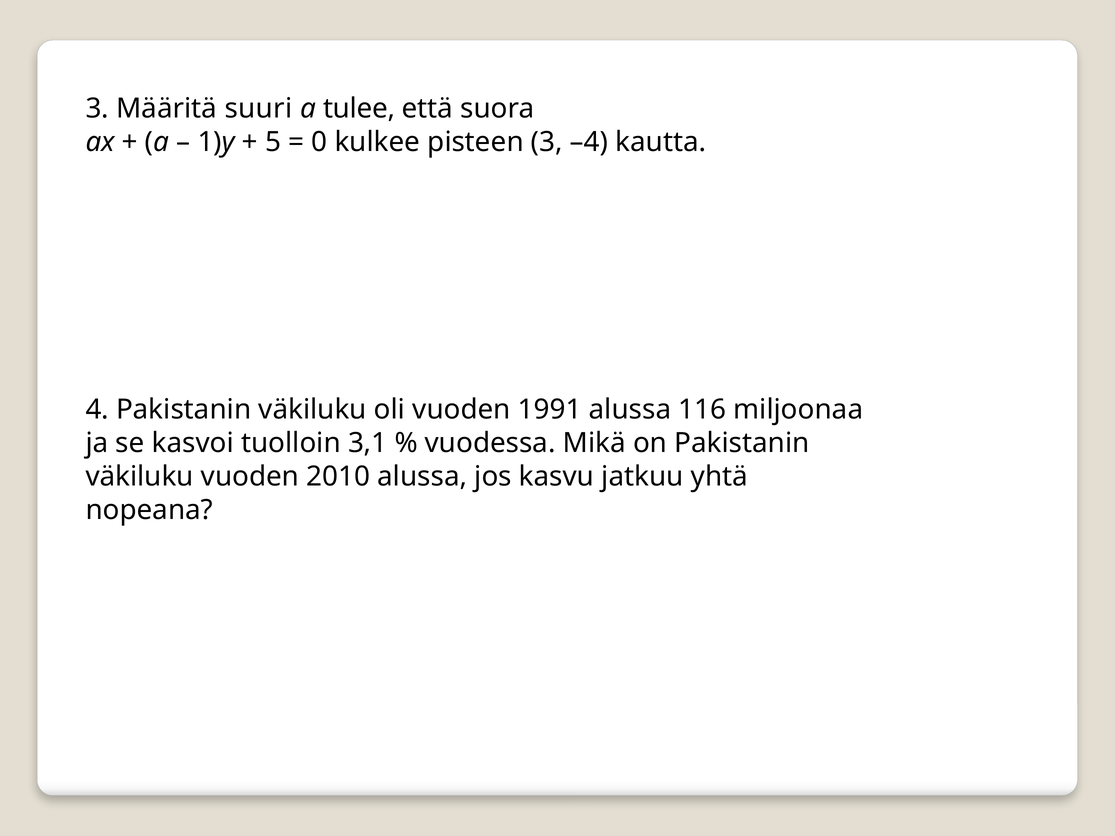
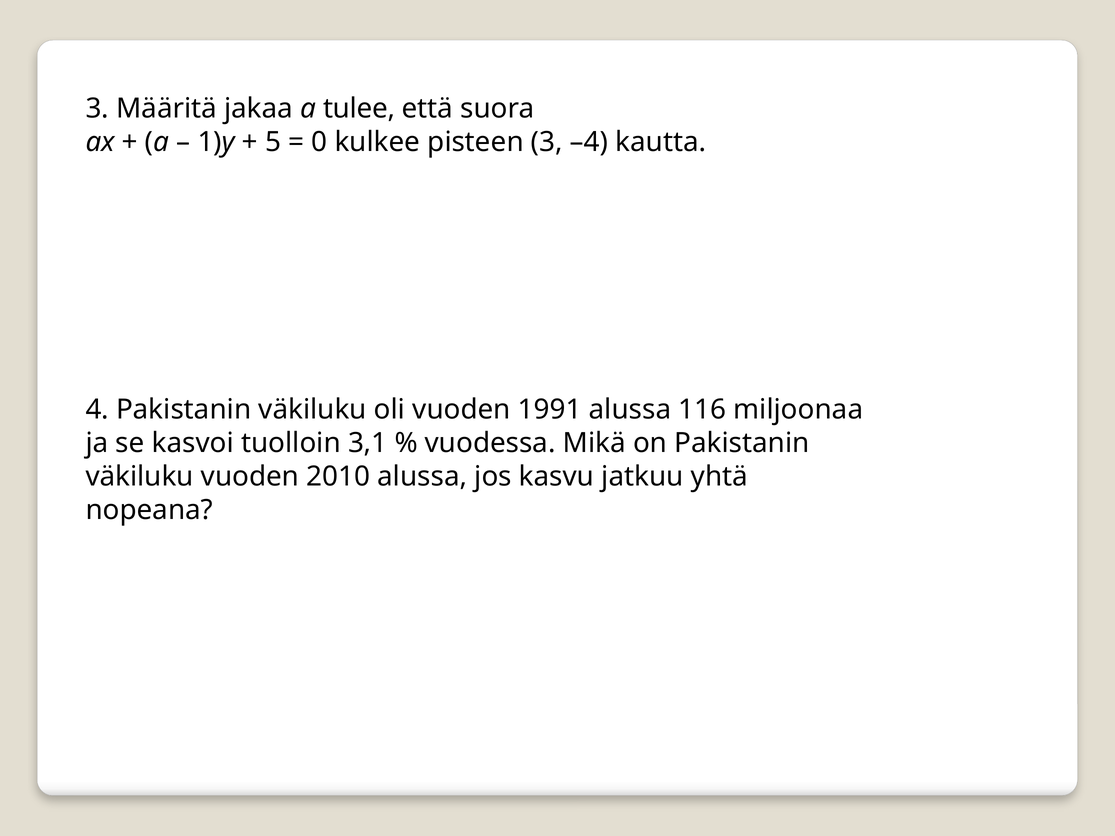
suuri: suuri -> jakaa (259, 109)
